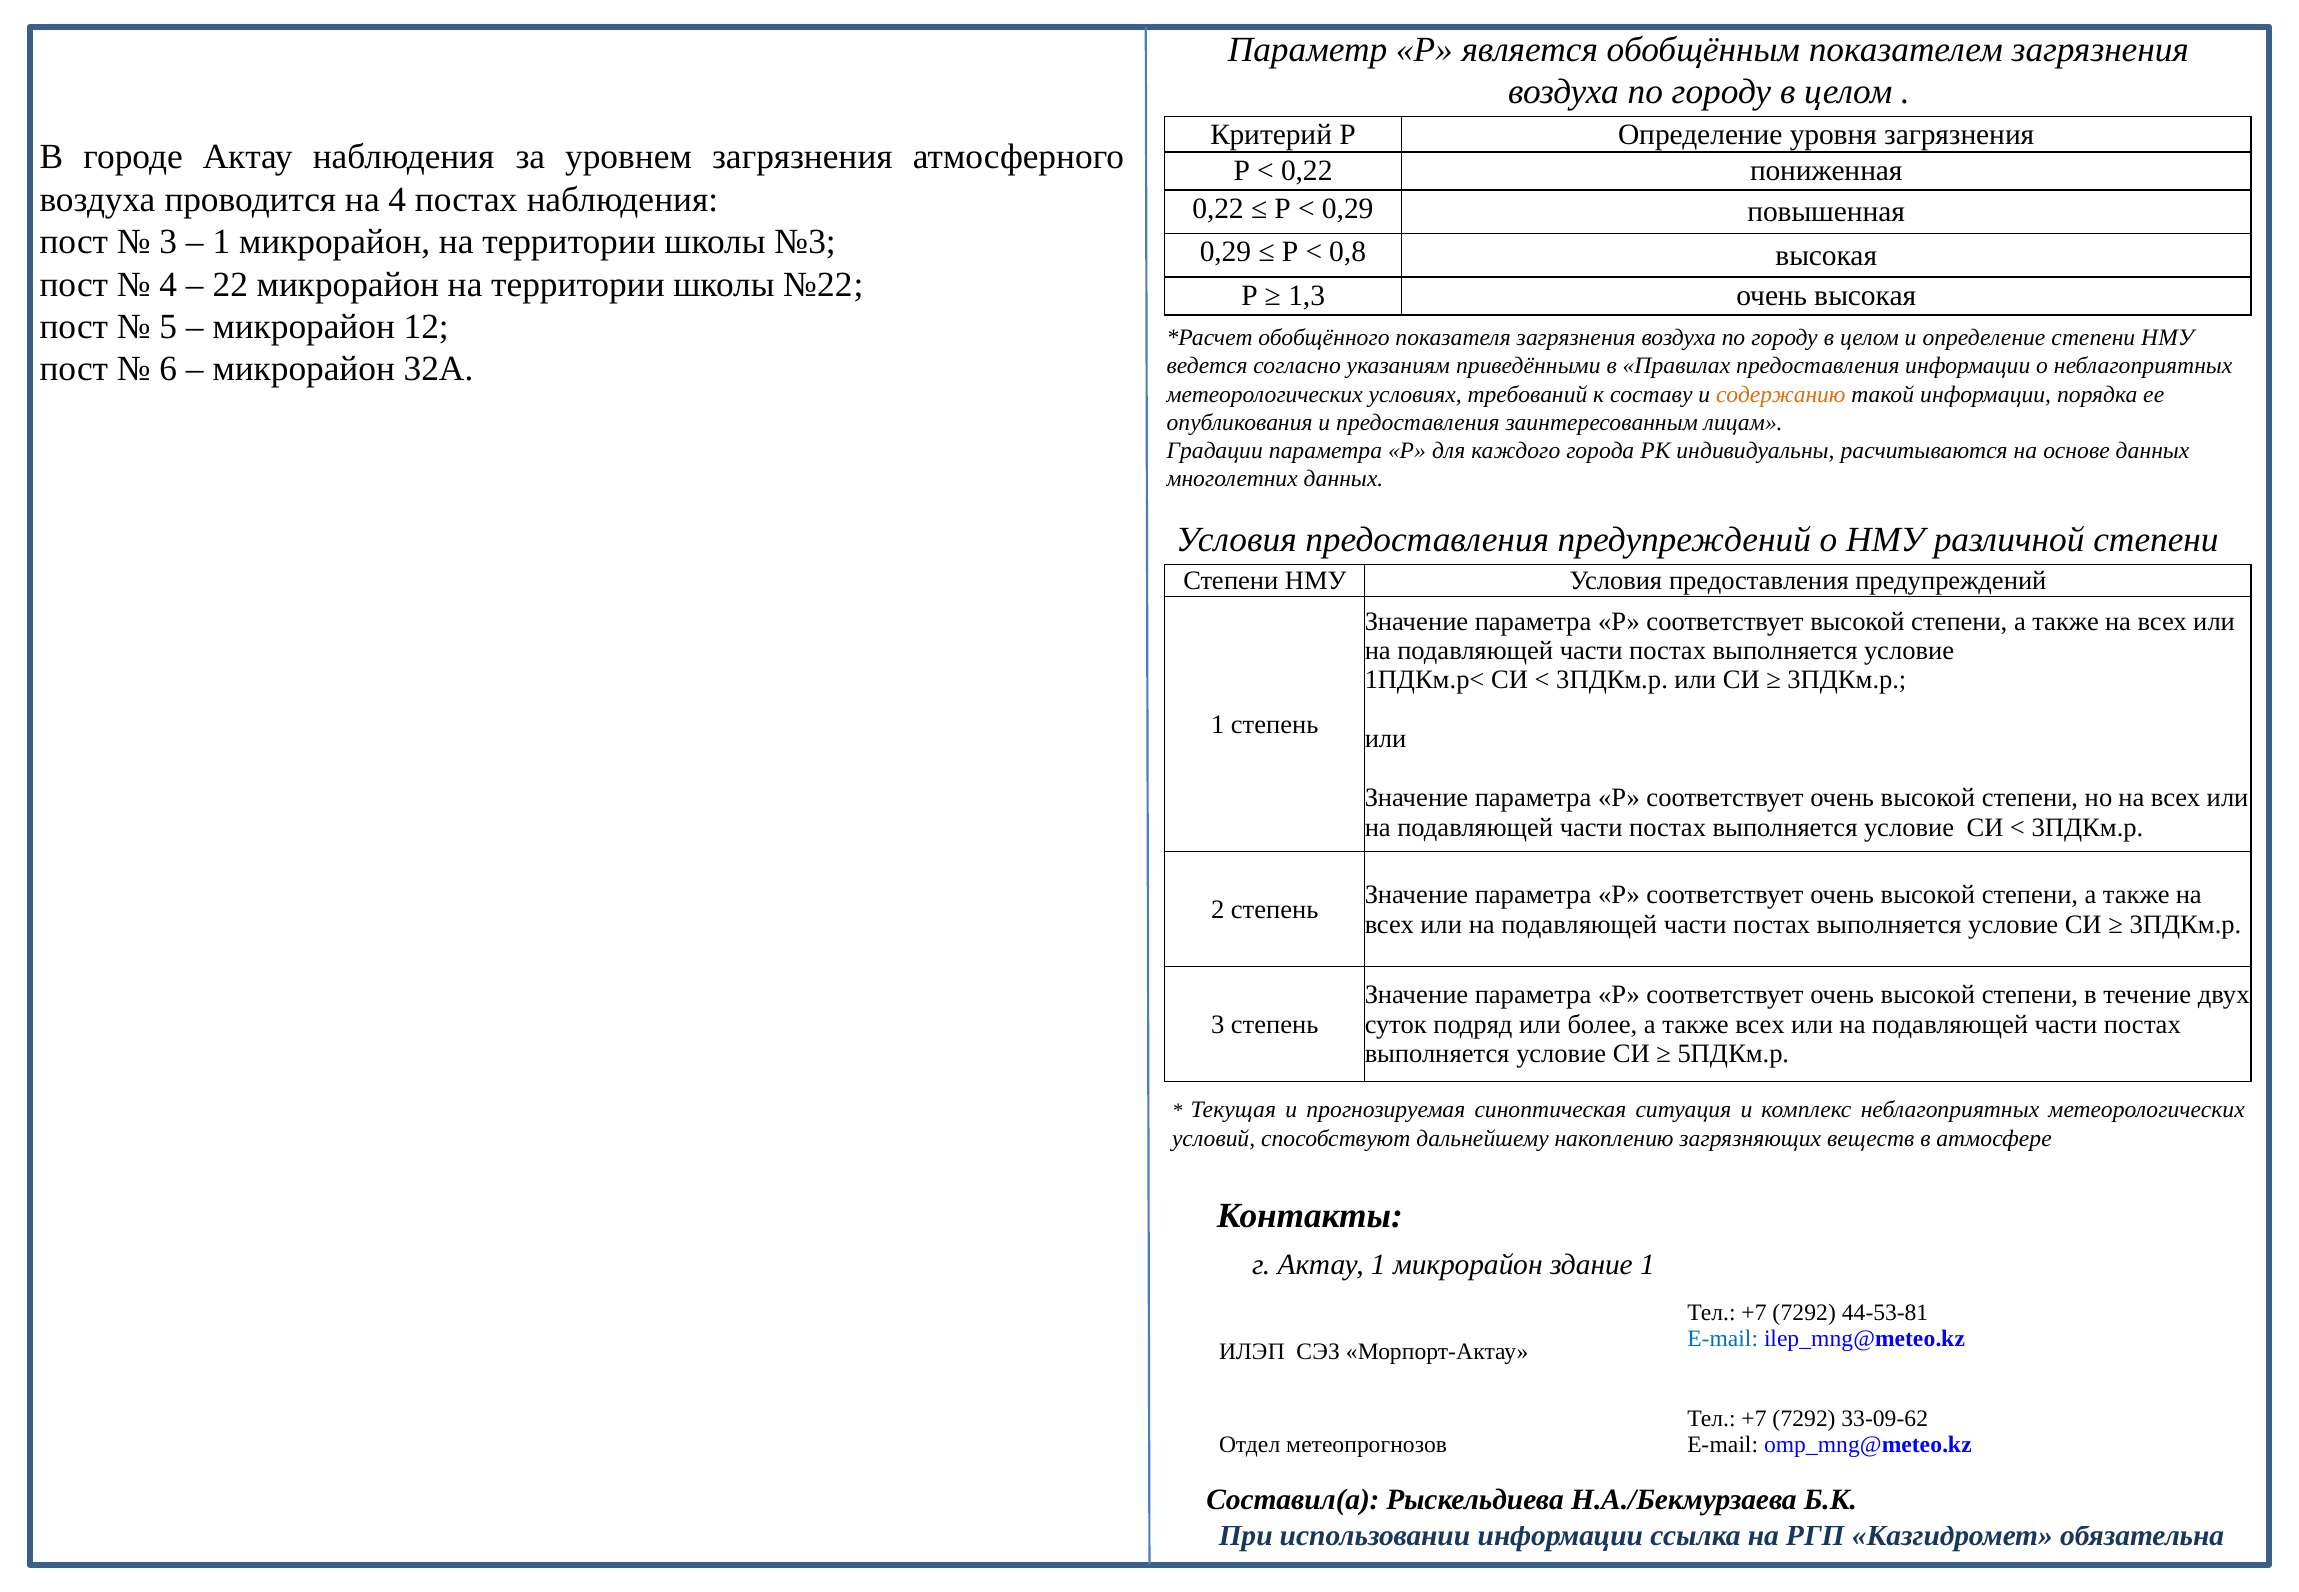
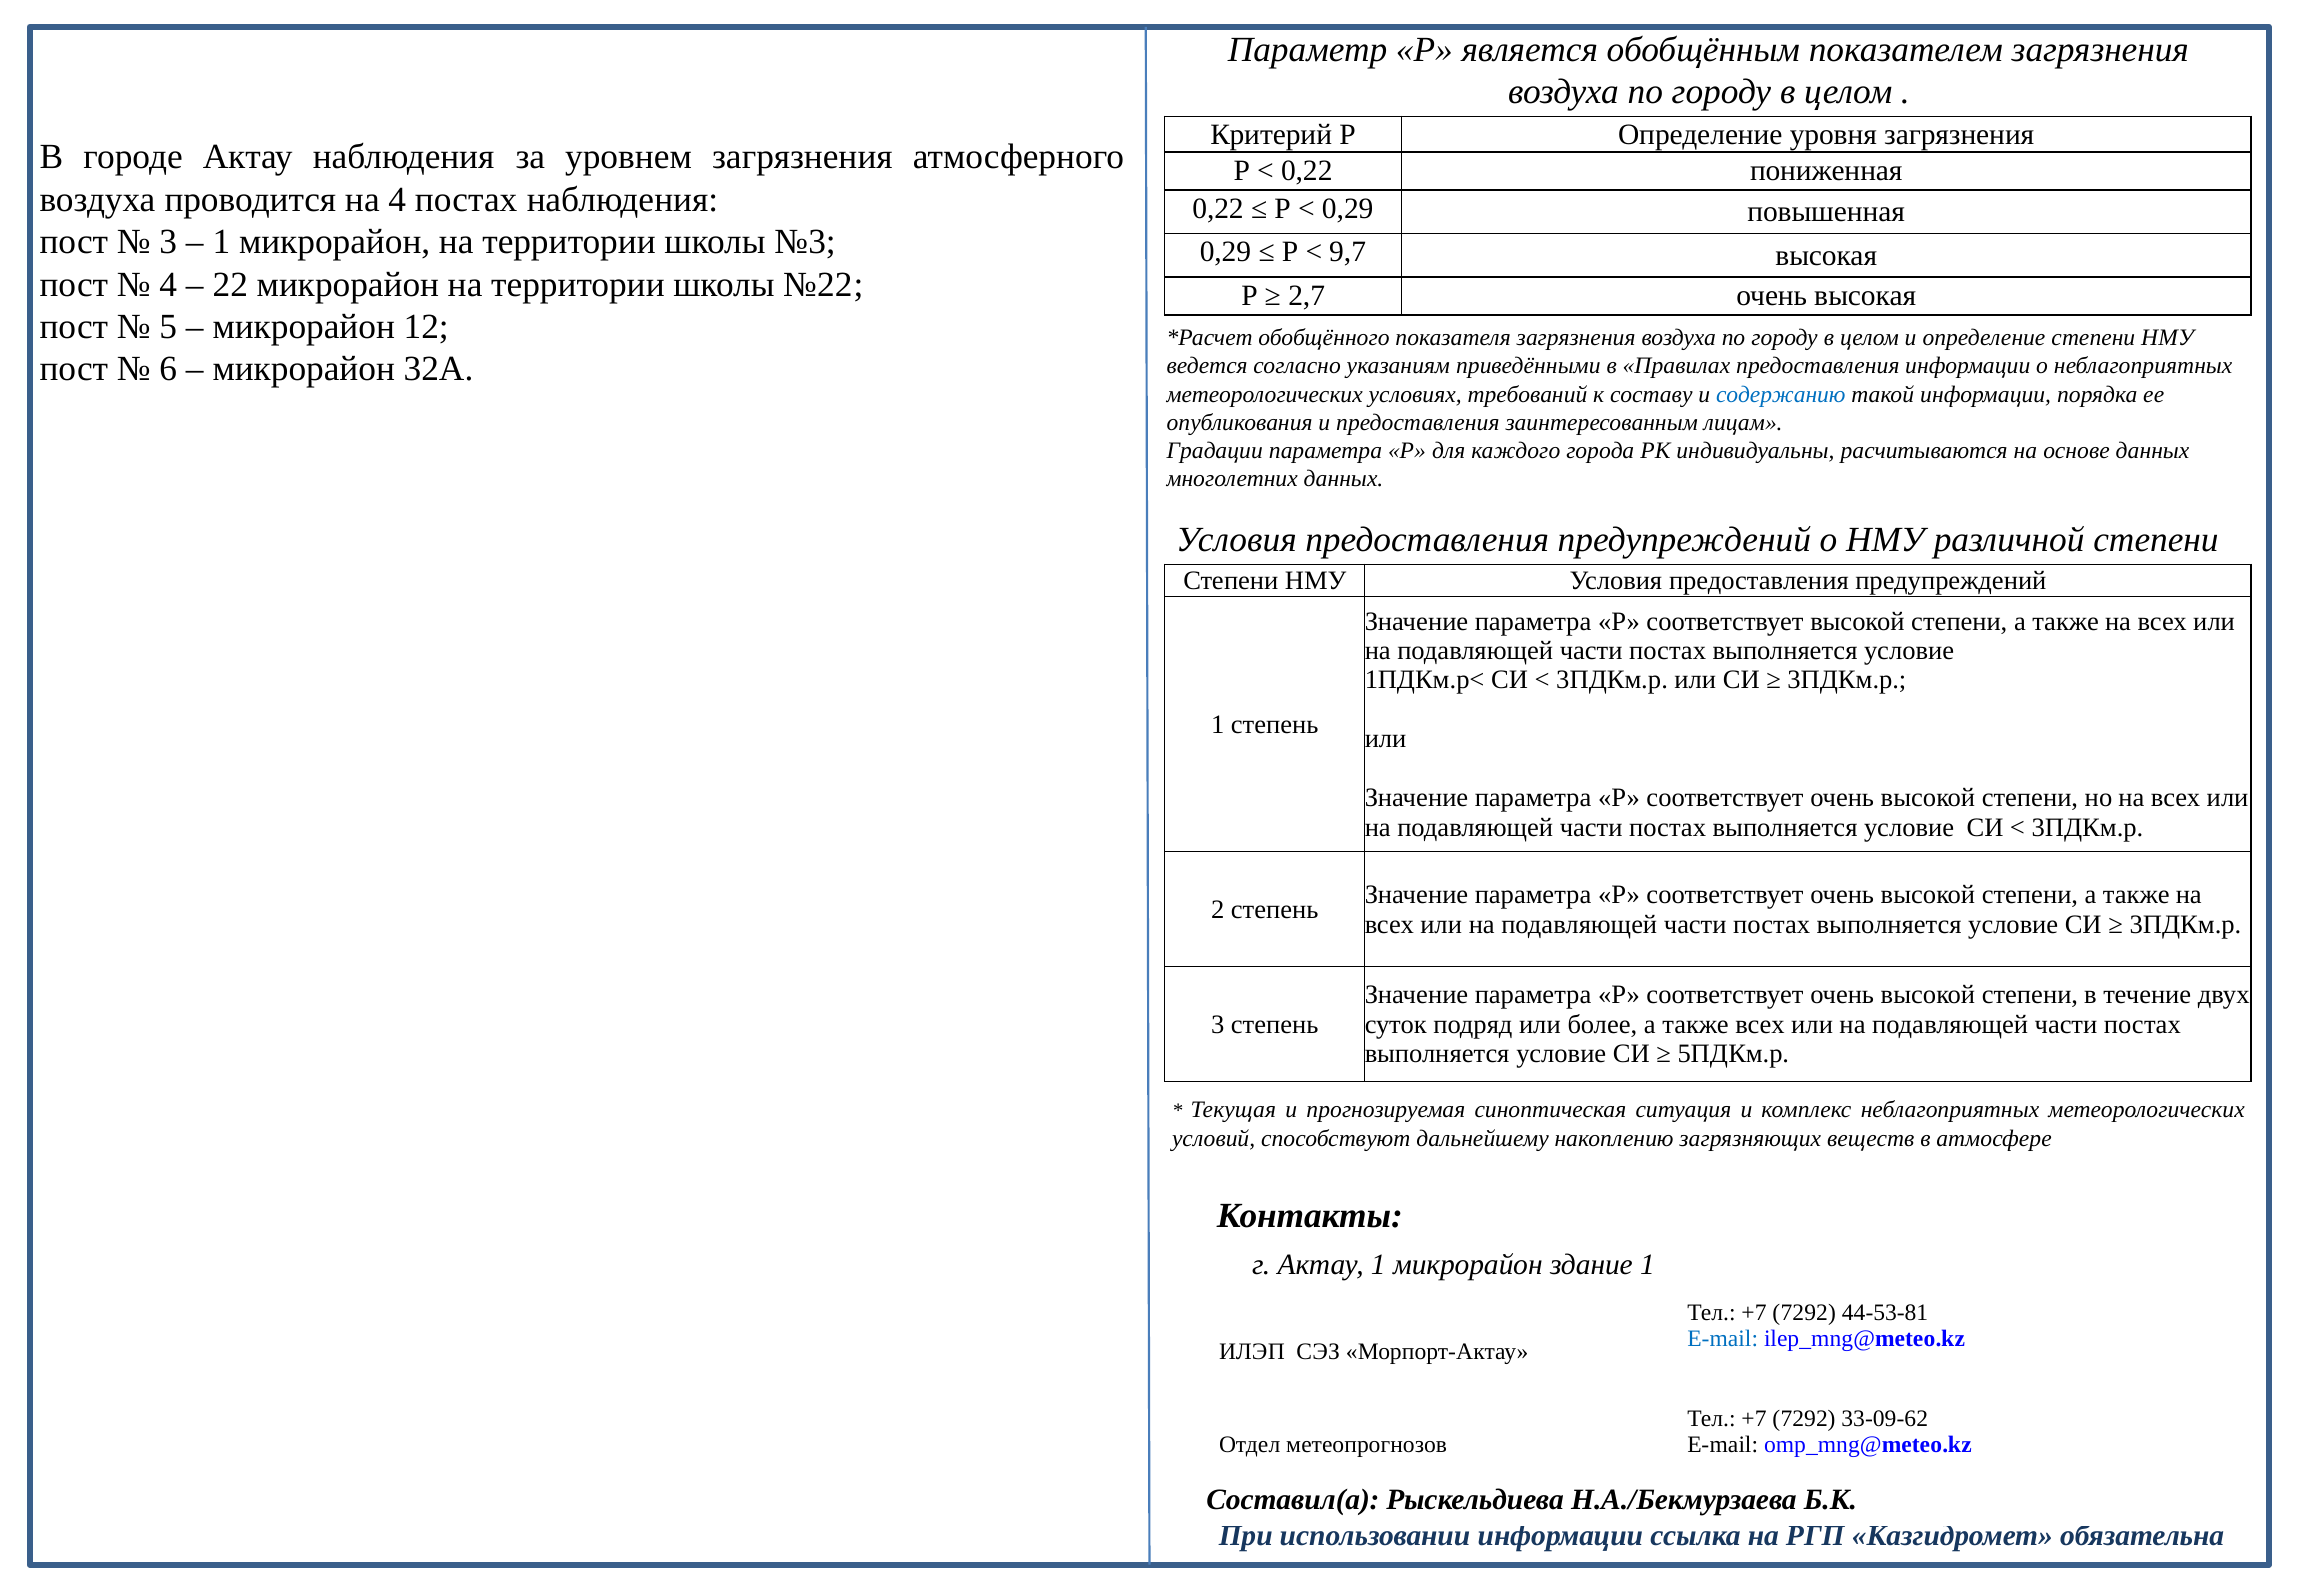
0,8: 0,8 -> 9,7 (1348, 252)
1,3: 1,3 -> 2,7 (1307, 296)
содержанию colour: orange -> blue (1781, 394)
